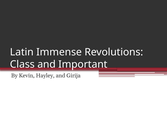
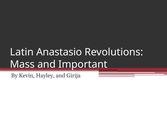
Immense: Immense -> Anastasio (59, 52)
Class: Class -> Mass (22, 64)
